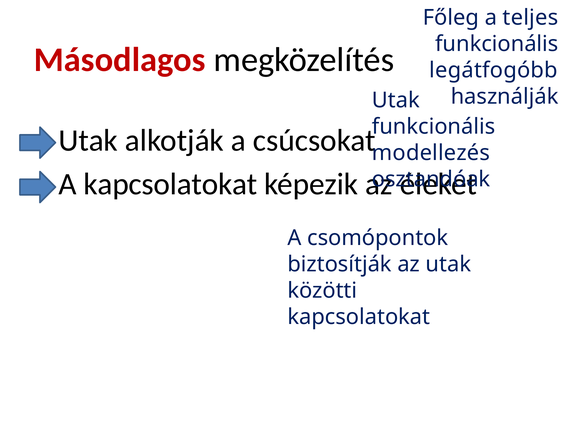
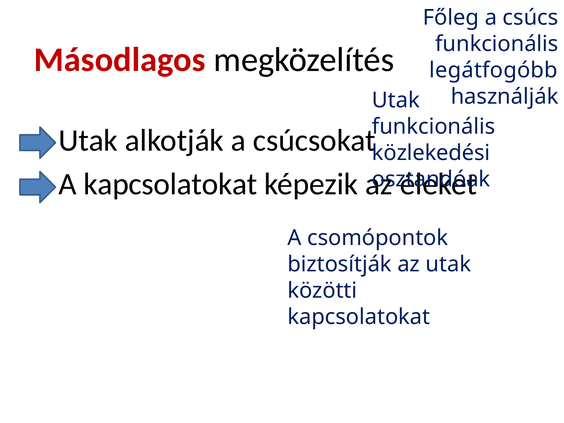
teljes: teljes -> csúcs (531, 17)
modellezés: modellezés -> közlekedési (431, 153)
